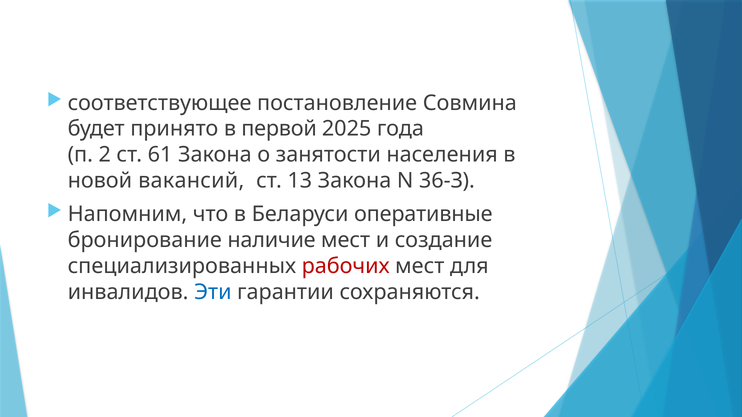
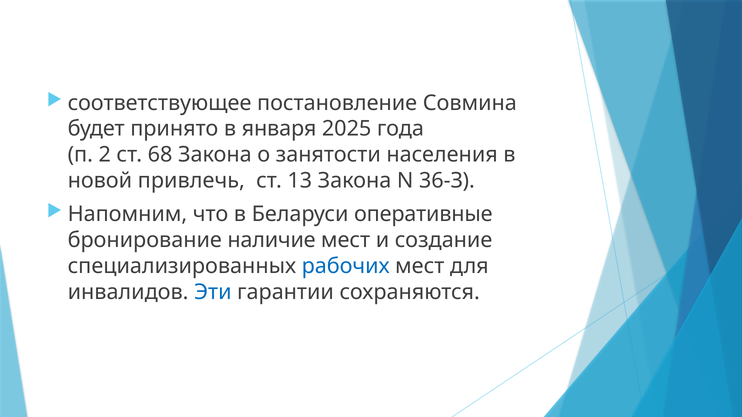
первой: первой -> января (279, 129)
61: 61 -> 68 (160, 155)
вакансий: вакансий -> привлечь (191, 181)
рабочих colour: red -> blue (346, 266)
